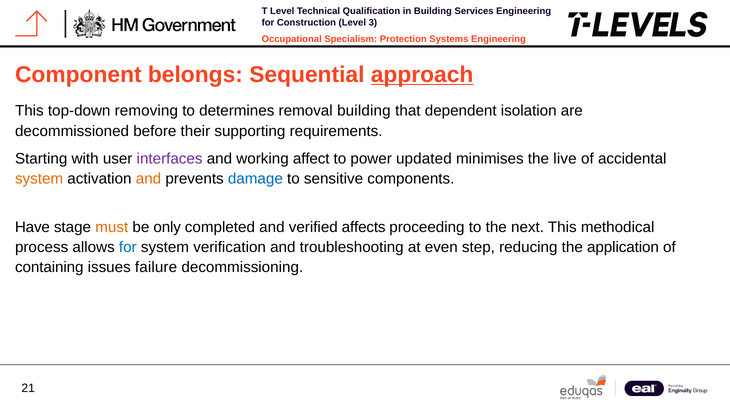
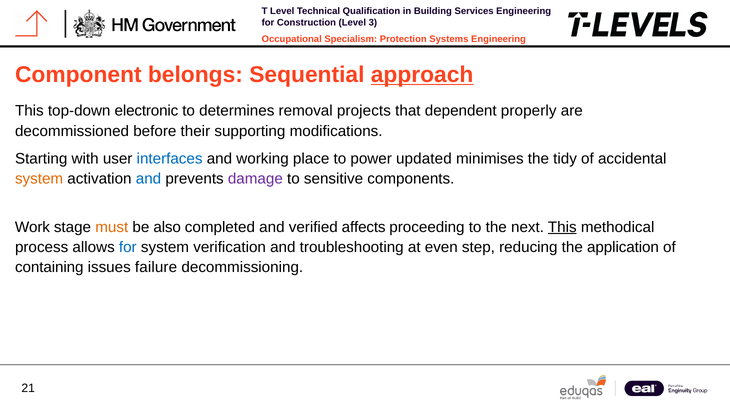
removing: removing -> electronic (146, 111)
removal building: building -> projects (364, 111)
isolation: isolation -> properly (529, 111)
requirements: requirements -> modifications (336, 131)
interfaces colour: purple -> blue (170, 159)
affect: affect -> place (311, 159)
live: live -> tidy (565, 159)
and colour: orange -> blue (148, 179)
damage colour: blue -> purple (255, 179)
Have: Have -> Work (32, 227)
only: only -> also (167, 227)
This underline: none -> present (562, 227)
